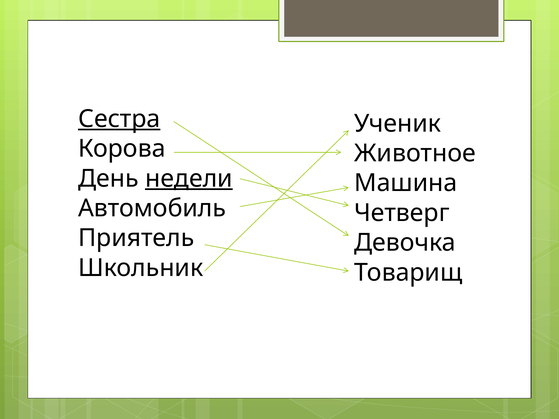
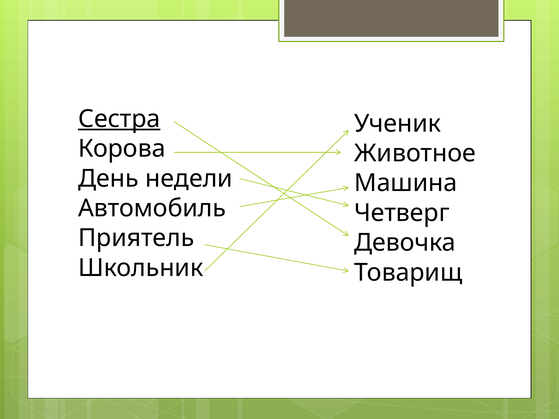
недели underline: present -> none (189, 179)
